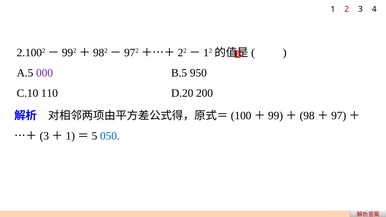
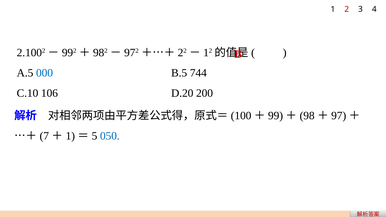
000 colour: purple -> blue (45, 73)
950: 950 -> 744 (198, 73)
110: 110 -> 106 (49, 93)
3: 3 -> 7 (44, 136)
